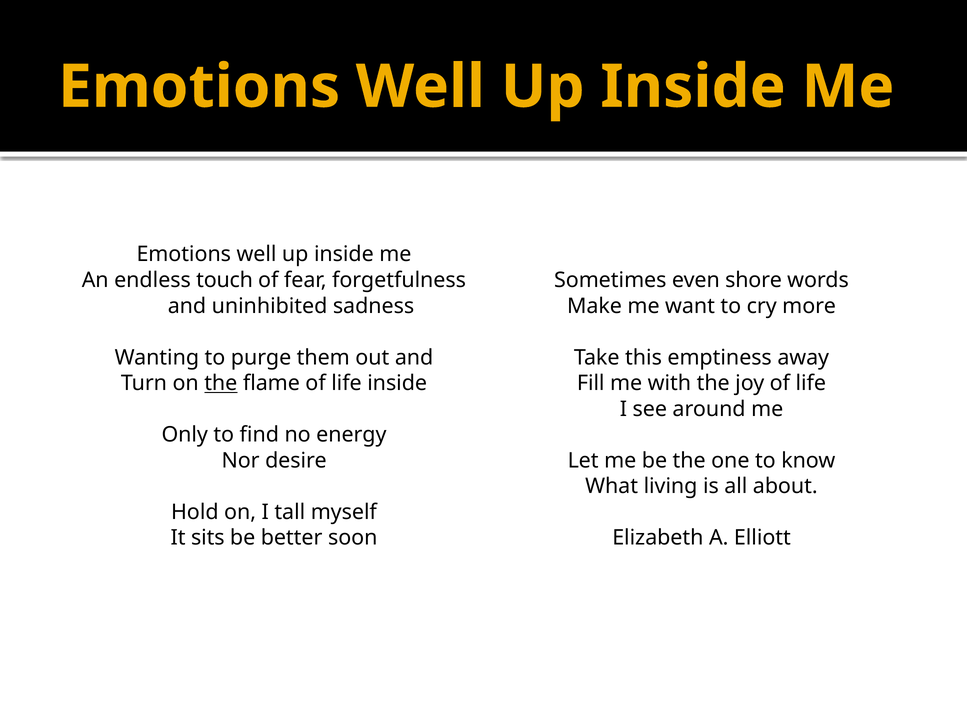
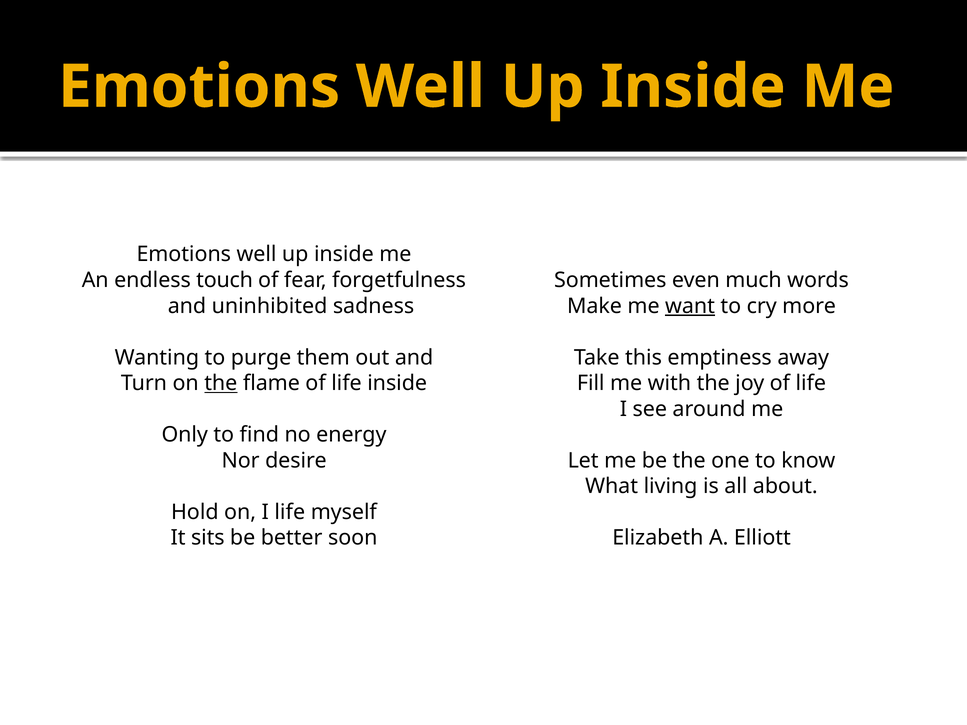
shore: shore -> much (754, 280)
want underline: none -> present (690, 306)
I tall: tall -> life (290, 512)
